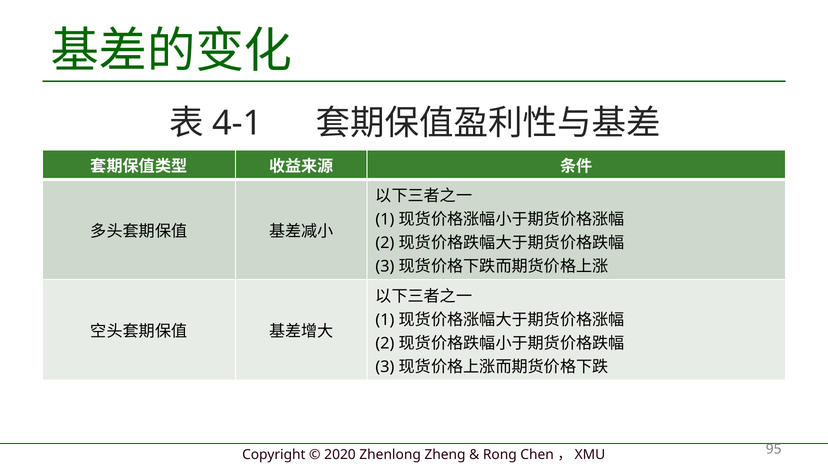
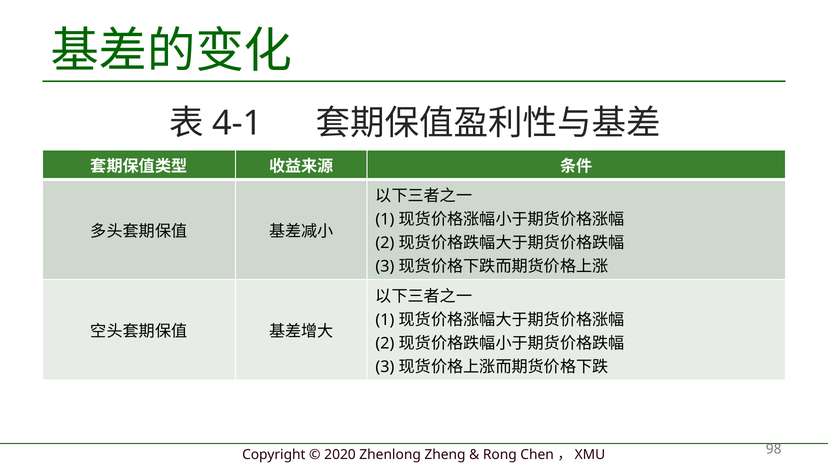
95: 95 -> 98 (774, 449)
